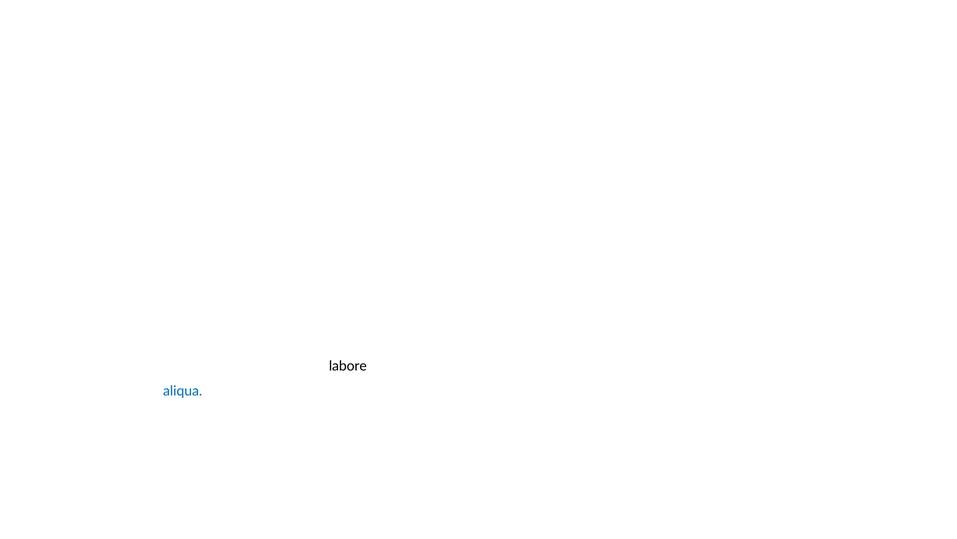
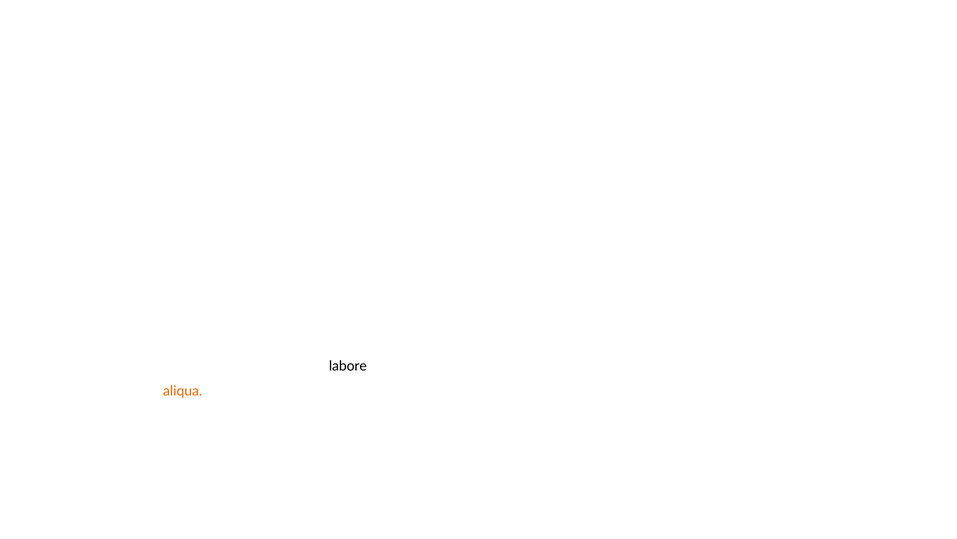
aliqua colour: blue -> orange (183, 391)
